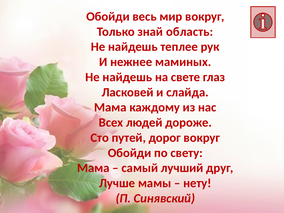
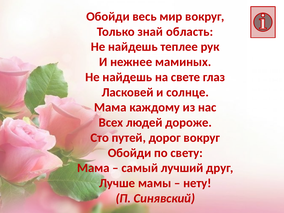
слайда: слайда -> солнце (188, 92)
